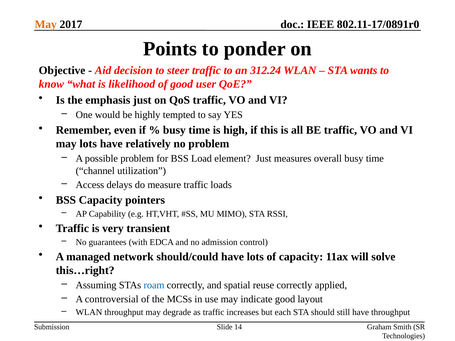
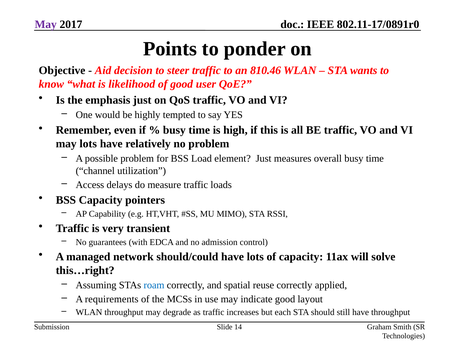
May colour: orange -> purple (46, 24)
312.24: 312.24 -> 810.46 (266, 71)
controversial: controversial -> requirements (112, 300)
